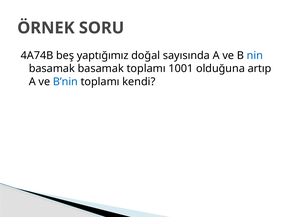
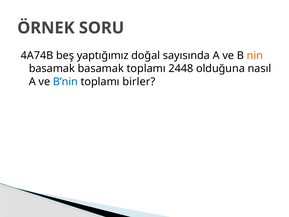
nin colour: blue -> orange (255, 56)
1001: 1001 -> 2448 (181, 69)
artıp: artıp -> nasıl (259, 69)
kendi: kendi -> birler (139, 82)
